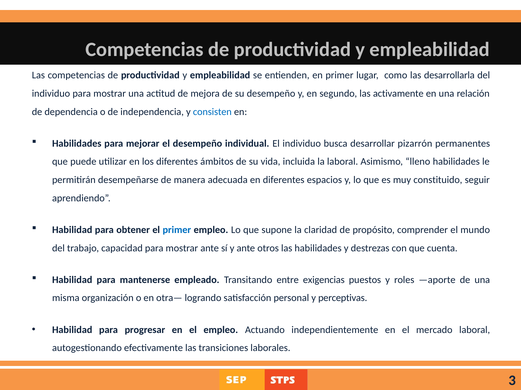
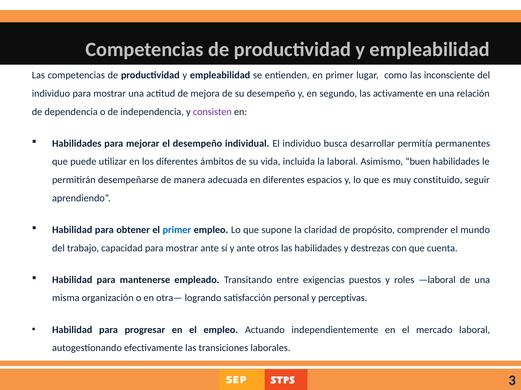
desarrollarla: desarrollarla -> inconsciente (449, 75)
consisten colour: blue -> purple (212, 112)
pizarrón: pizarrón -> permitía (415, 144)
lleno: lleno -> buen (418, 162)
—aporte: —aporte -> —laboral (437, 280)
